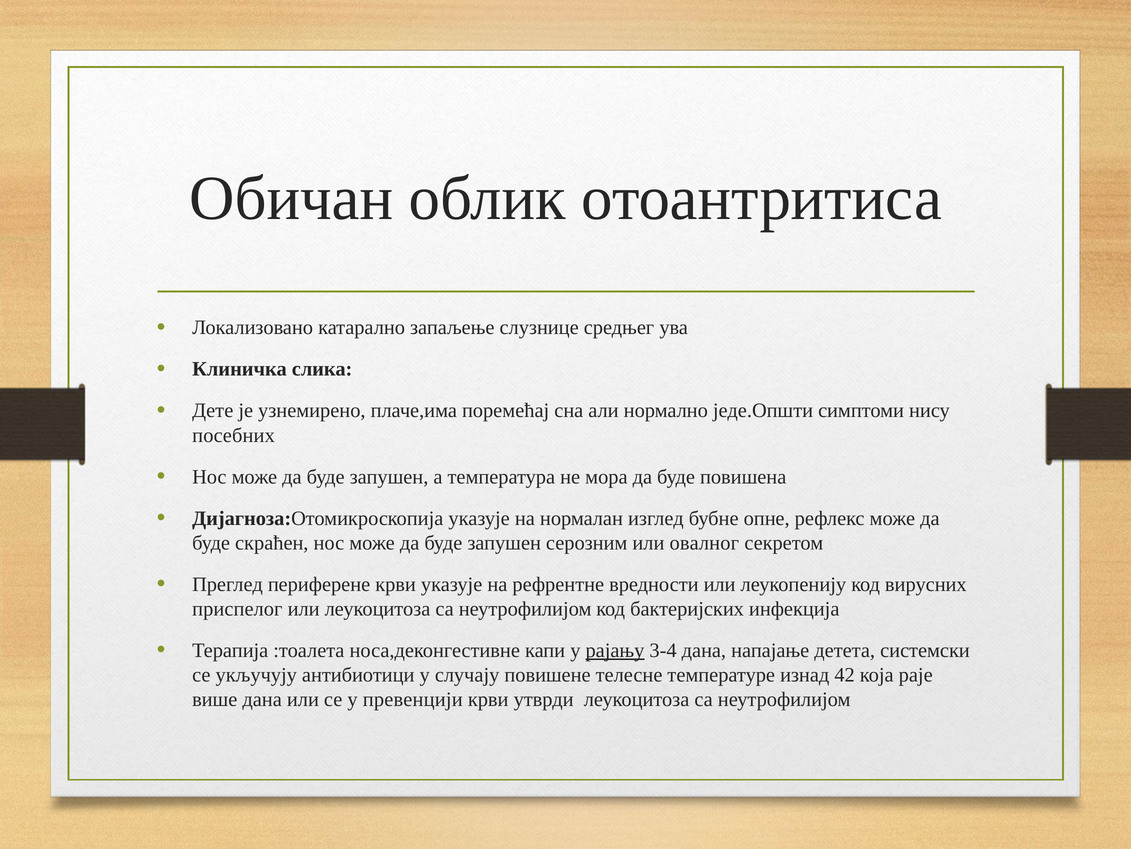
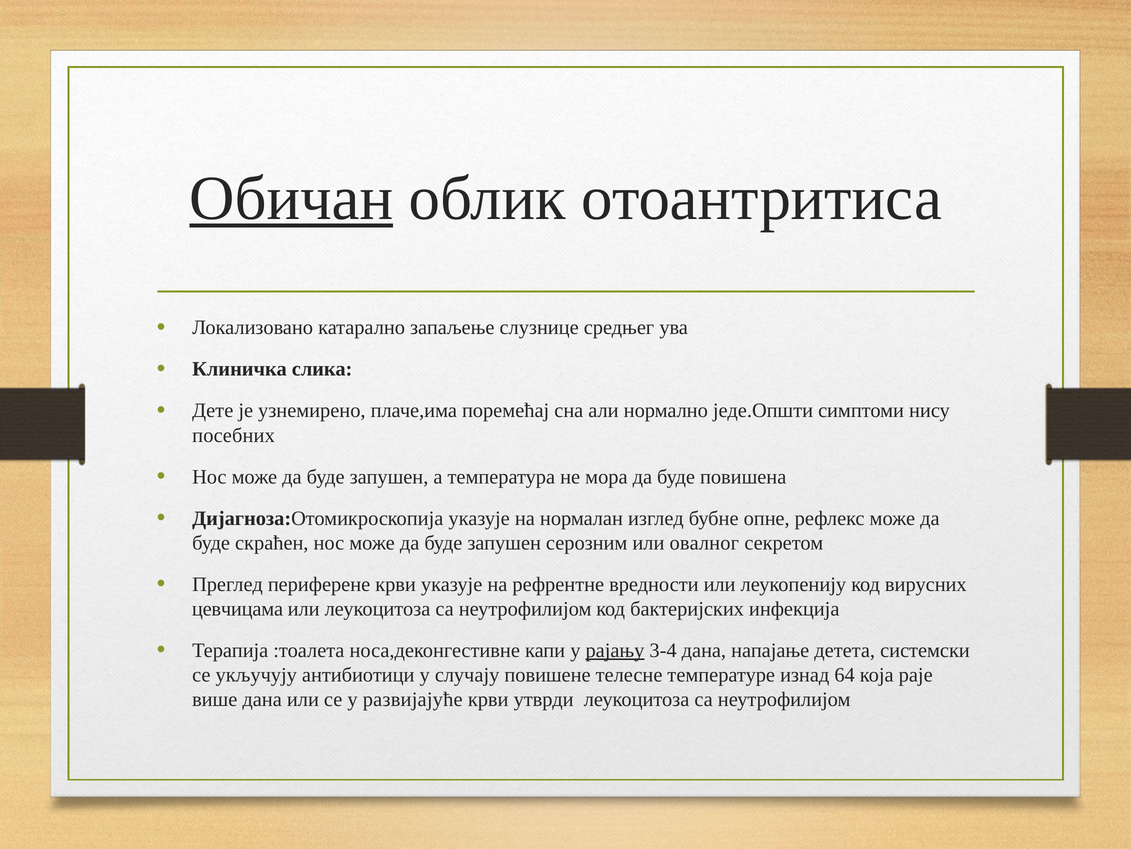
Обичан underline: none -> present (291, 198)
приспелог: приспелог -> цевчицама (237, 608)
42: 42 -> 64 (845, 674)
превенцији: превенцији -> развијајуће (413, 699)
